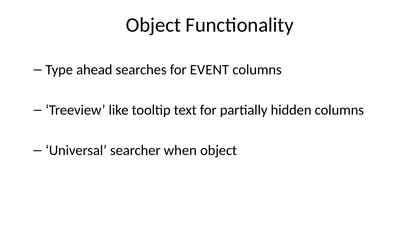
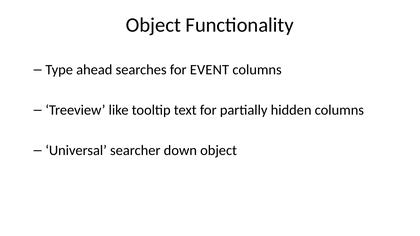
when: when -> down (180, 151)
